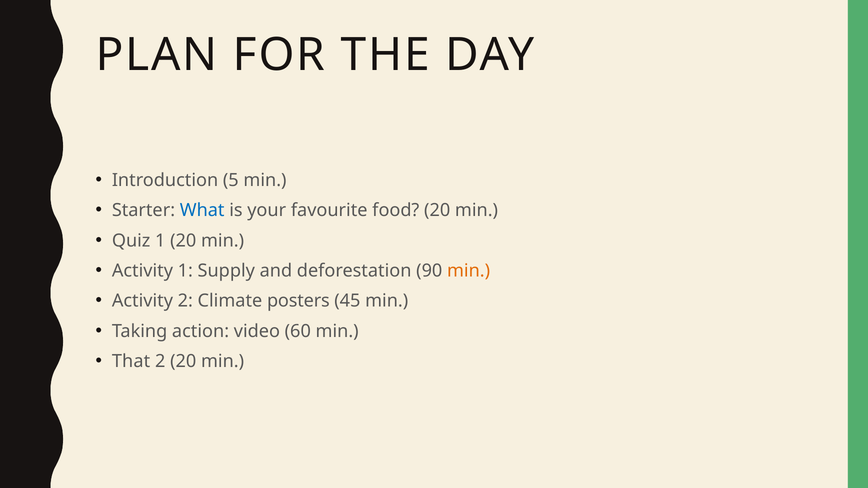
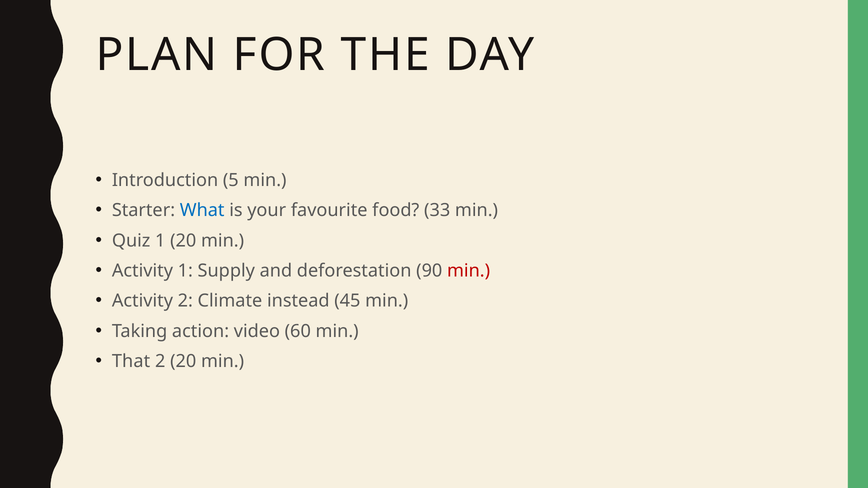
food 20: 20 -> 33 (437, 211)
min colour: orange -> red (469, 271)
posters: posters -> instead (298, 301)
